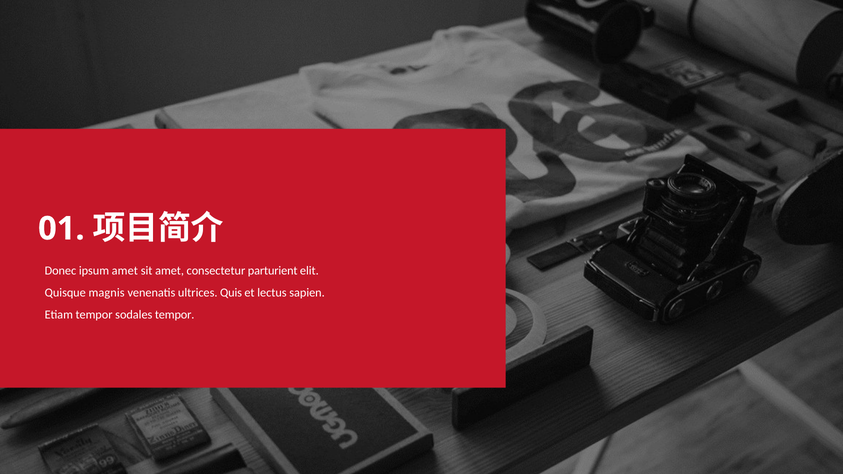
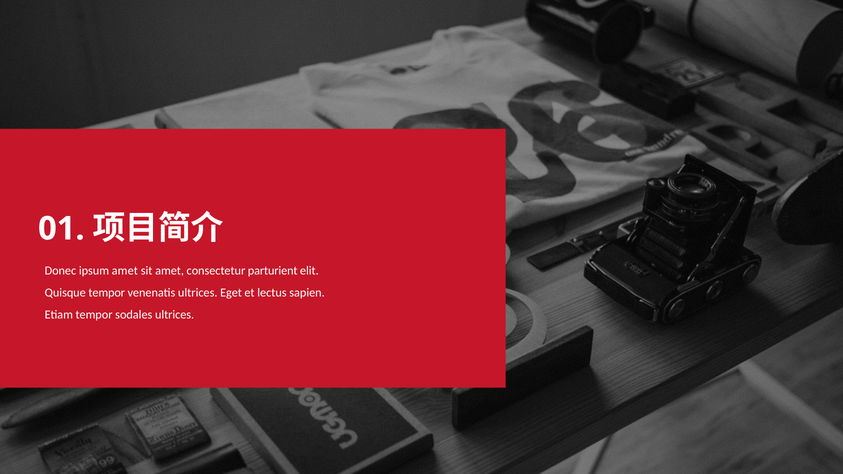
Quisque magnis: magnis -> tempor (107, 293)
Quis: Quis -> Eget (231, 293)
sodales tempor: tempor -> ultrices (175, 315)
